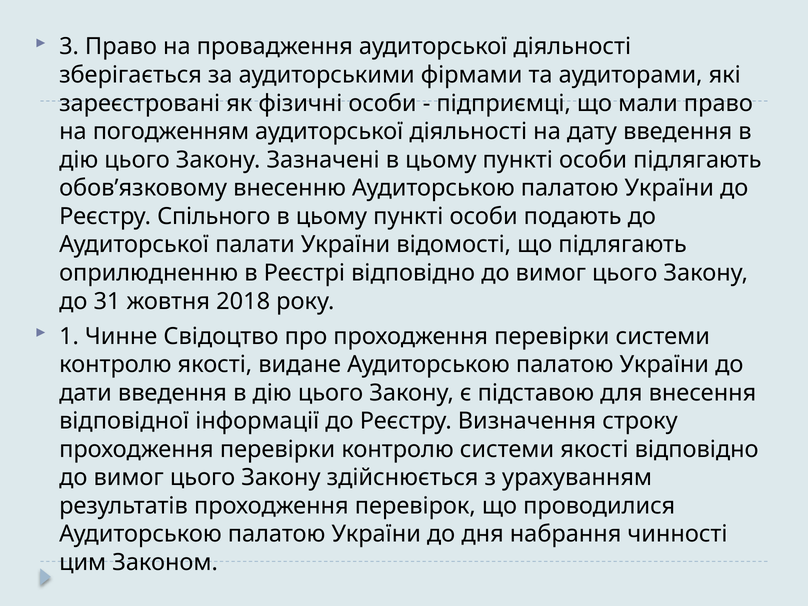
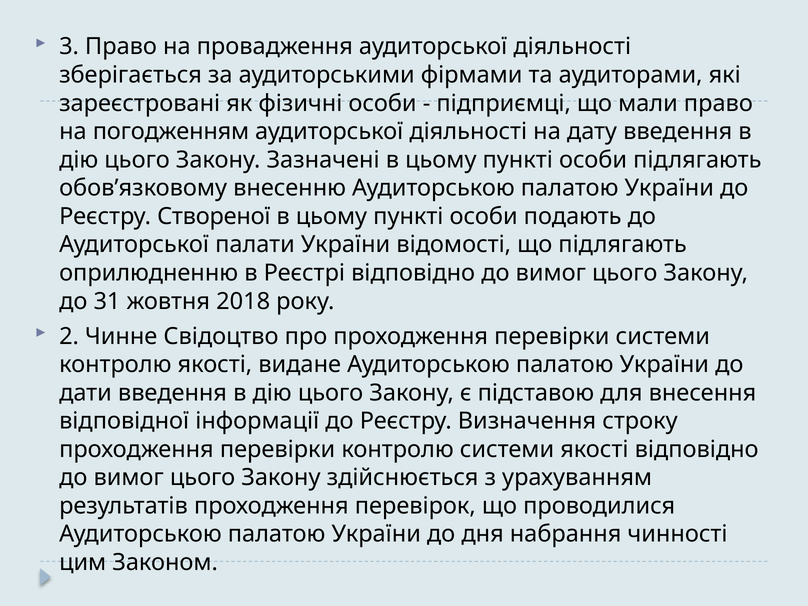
Спільного: Спільного -> Створеної (214, 216)
1: 1 -> 2 (69, 336)
